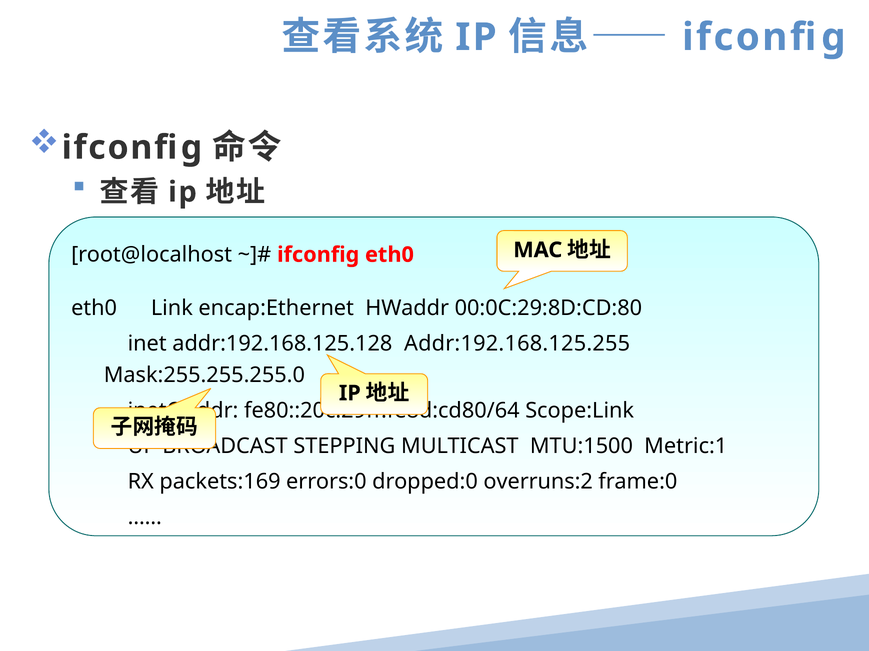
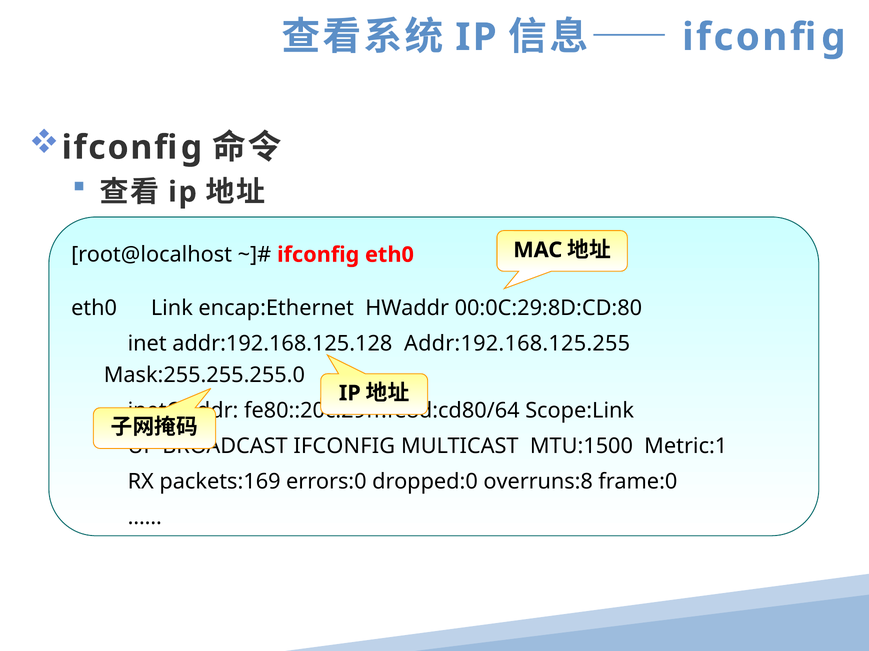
STEPPING: STEPPING -> IFCONFIG (344, 447)
overruns:2: overruns:2 -> overruns:8 (538, 482)
